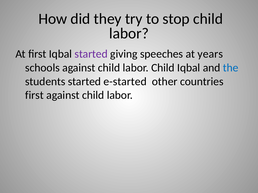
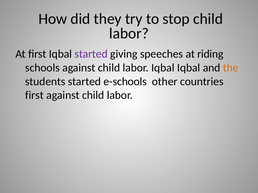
years: years -> riding (210, 54)
labor Child: Child -> Iqbal (163, 68)
the colour: blue -> orange (231, 68)
e-started: e-started -> e-schools (125, 82)
